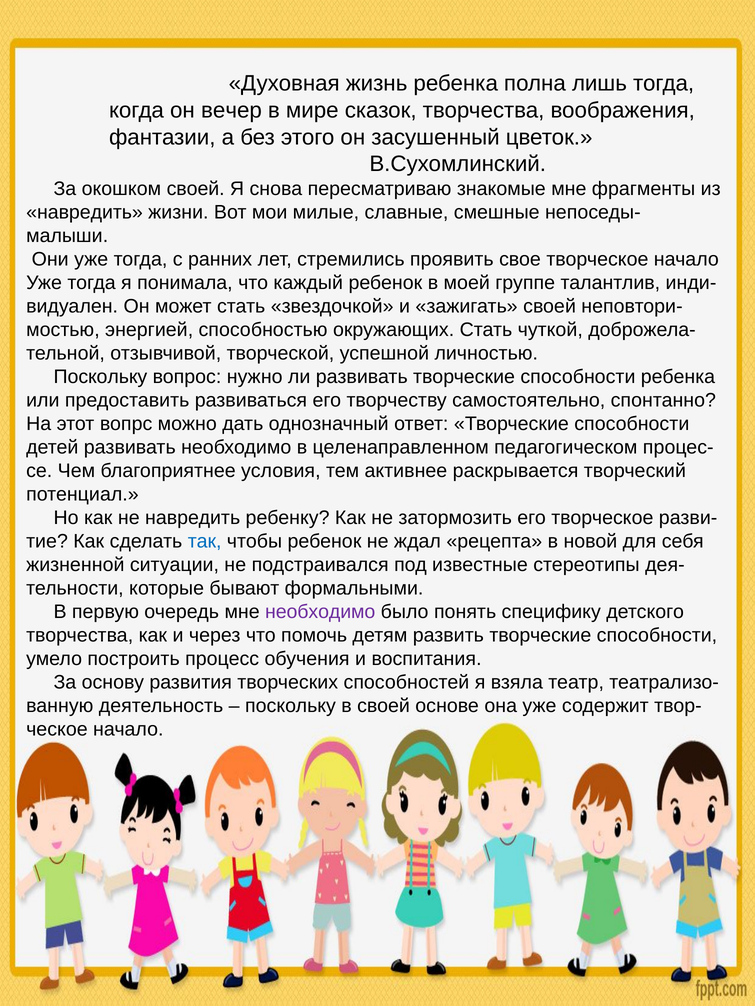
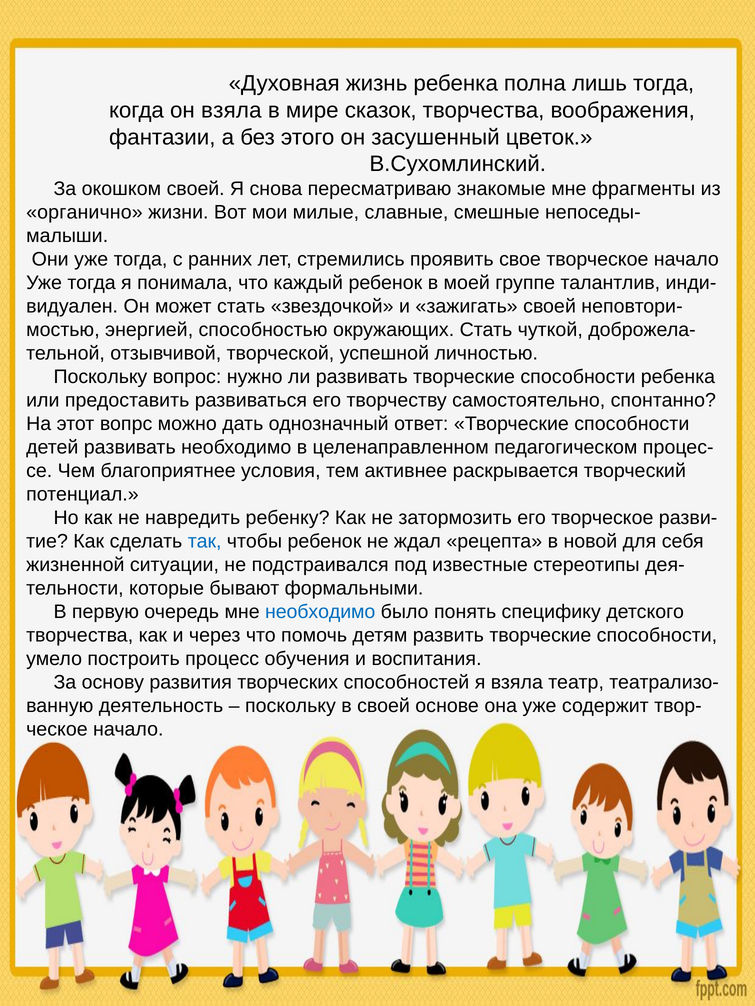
он вечер: вечер -> взяла (231, 110)
навредить: навредить -> органично (84, 213)
необходимо colour: purple -> blue (320, 612)
